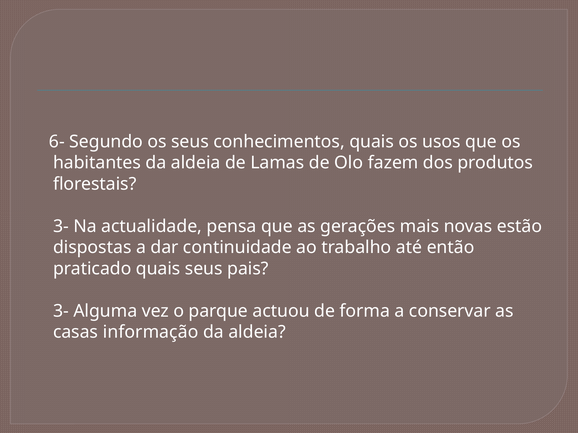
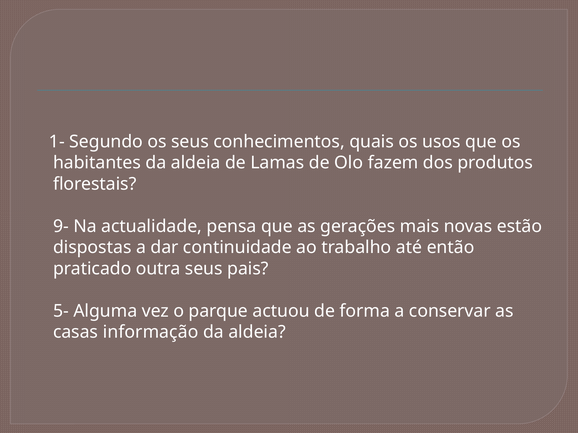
6-: 6- -> 1- (57, 142)
3-: 3- -> 9- (61, 227)
praticado quais: quais -> outra (158, 269)
3-: 3- -> 5- (61, 311)
